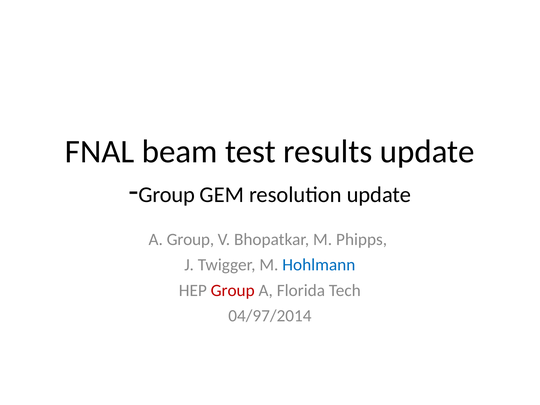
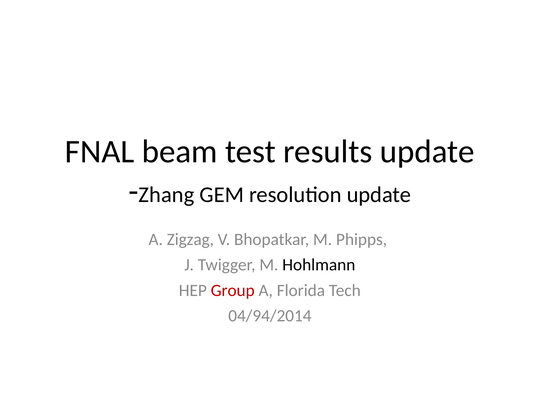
Group: Group -> Zhang (167, 195)
A Group: Group -> Zigzag (190, 239)
Hohlmann colour: blue -> black (319, 265)
04/97/2014: 04/97/2014 -> 04/94/2014 (270, 316)
